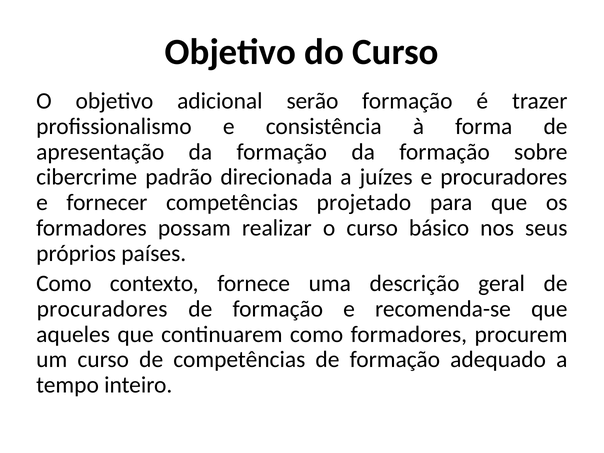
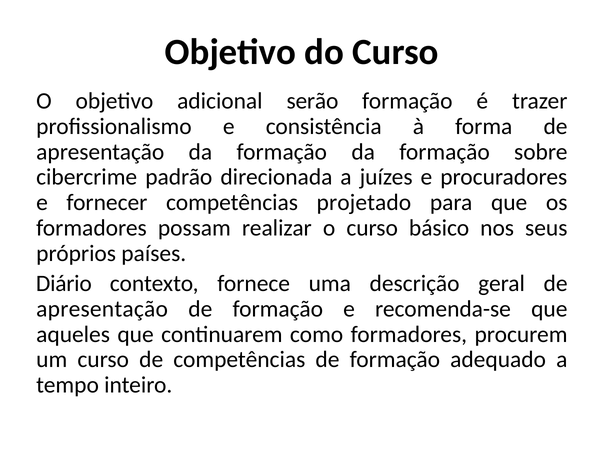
Como: Como -> Diário (64, 284)
procuradores: procuradores -> apresentação (102, 309)
